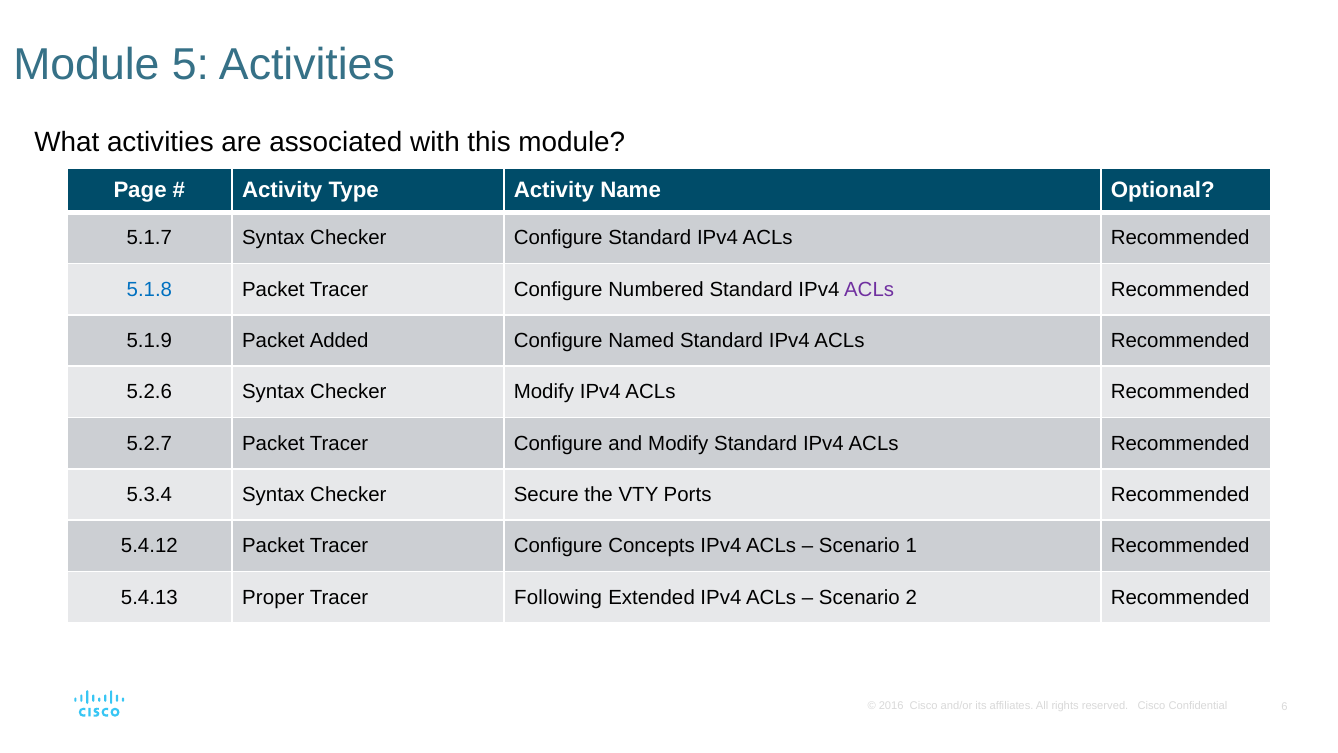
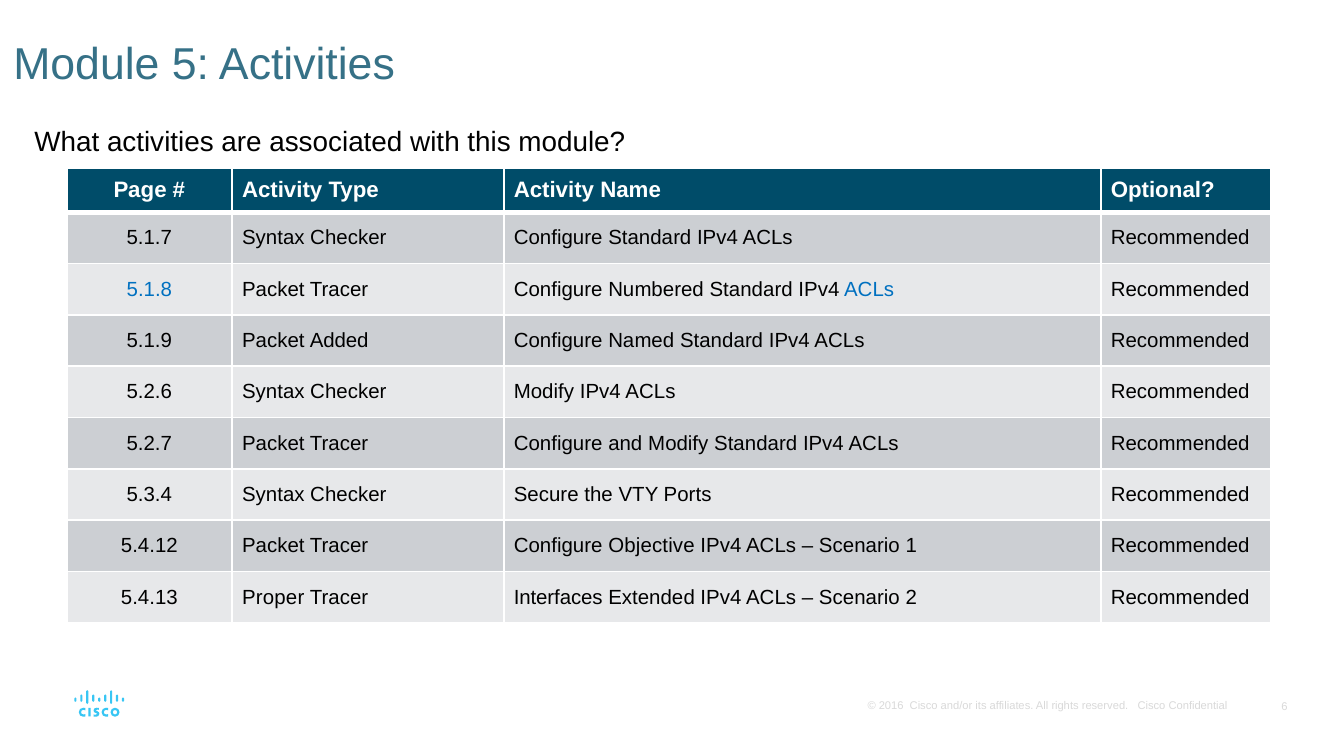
ACLs colour: purple -> blue (869, 289)
Concepts: Concepts -> Objective (652, 546)
Following: Following -> Interfaces (558, 597)
